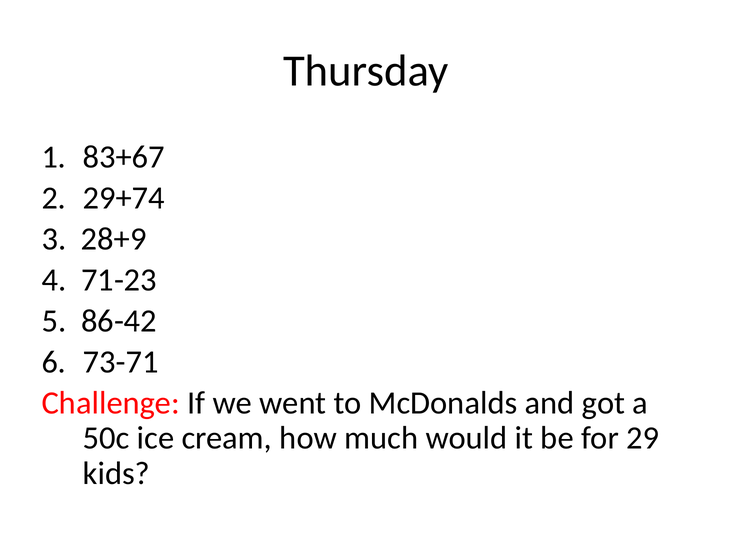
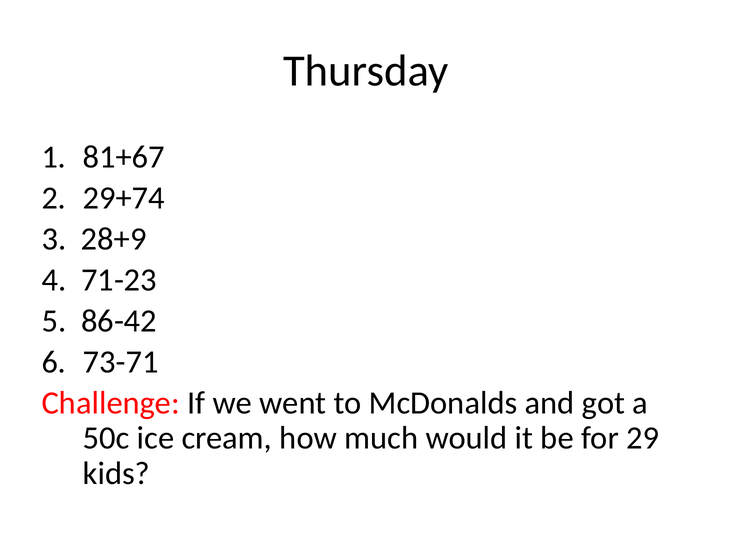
83+67: 83+67 -> 81+67 (124, 157)
